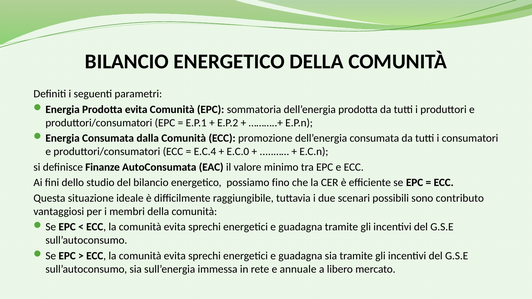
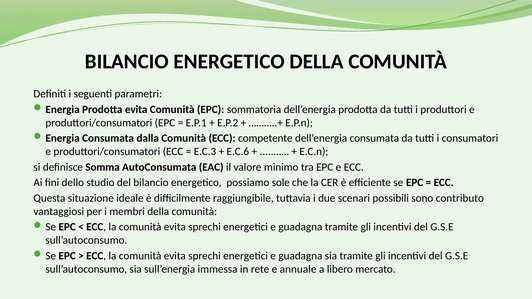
promozione: promozione -> competente (265, 138)
E.C.4: E.C.4 -> E.C.3 (205, 152)
E.C.0: E.C.0 -> E.C.6 (238, 152)
Finanze: Finanze -> Somma (103, 167)
fino: fino -> sole (281, 183)
